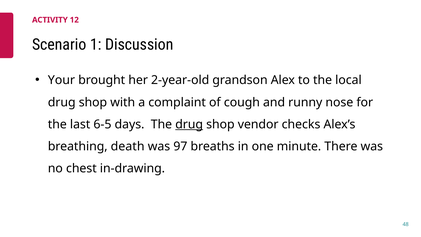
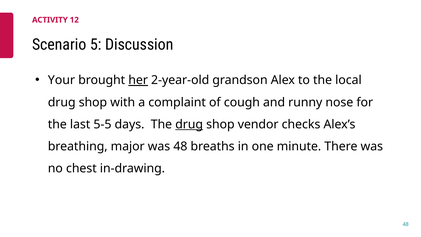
1: 1 -> 5 (96, 44)
her underline: none -> present (138, 80)
6-5: 6-5 -> 5-5 (102, 124)
death: death -> major (128, 146)
was 97: 97 -> 48 (180, 146)
